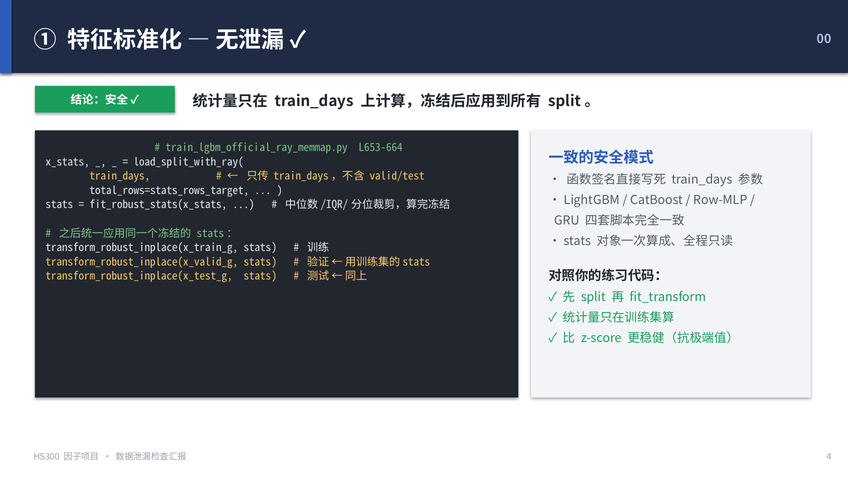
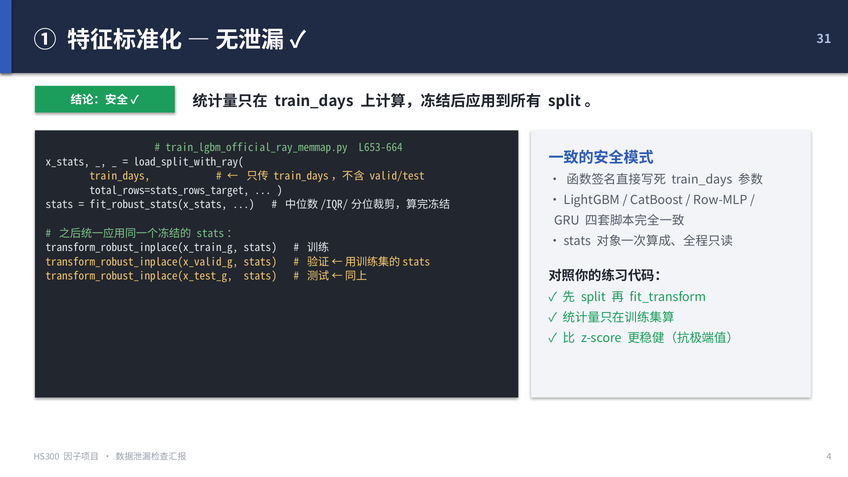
00: 00 -> 31 (824, 39)
